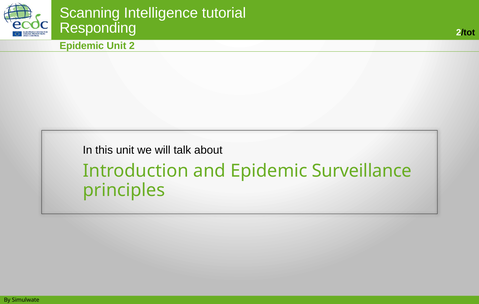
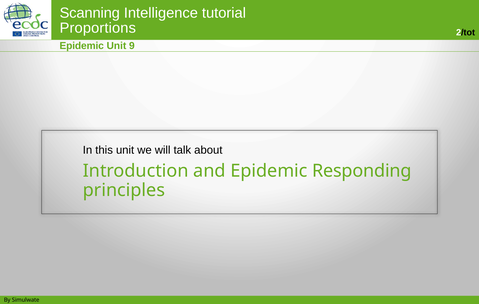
Responding: Responding -> Proportions (98, 28)
2: 2 -> 9 (132, 46)
Surveillance: Surveillance -> Responding (362, 171)
